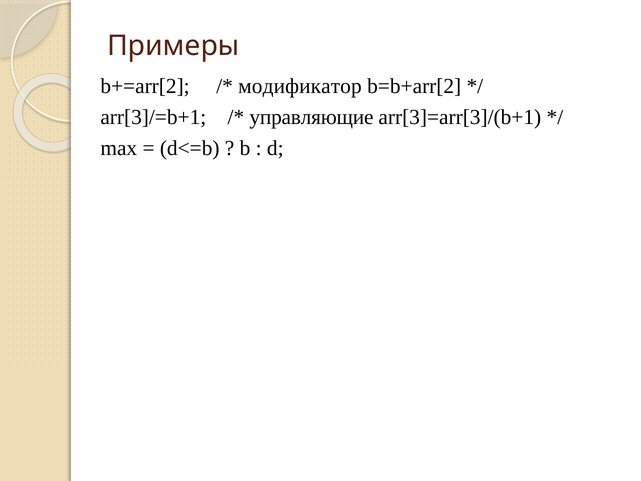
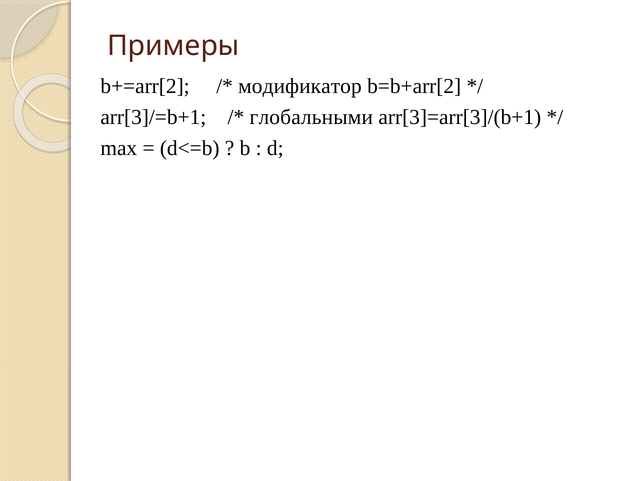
управляющие: управляющие -> глобальными (311, 117)
